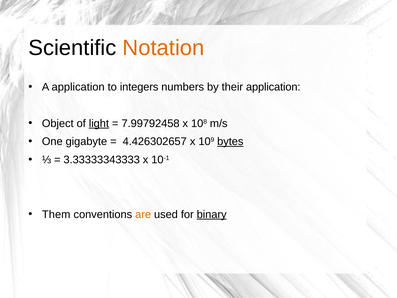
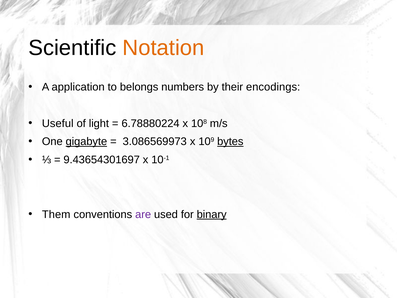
integers: integers -> belongs (139, 87)
their application: application -> encodings (273, 87)
Object: Object -> Useful (58, 123)
light underline: present -> none (99, 123)
7.99792458: 7.99792458 -> 6.78880224 (151, 123)
gigabyte underline: none -> present (86, 141)
4.426302657: 4.426302657 -> 3.086569973 (155, 141)
3.33333343333: 3.33333343333 -> 9.43654301697 (102, 160)
are colour: orange -> purple (143, 214)
